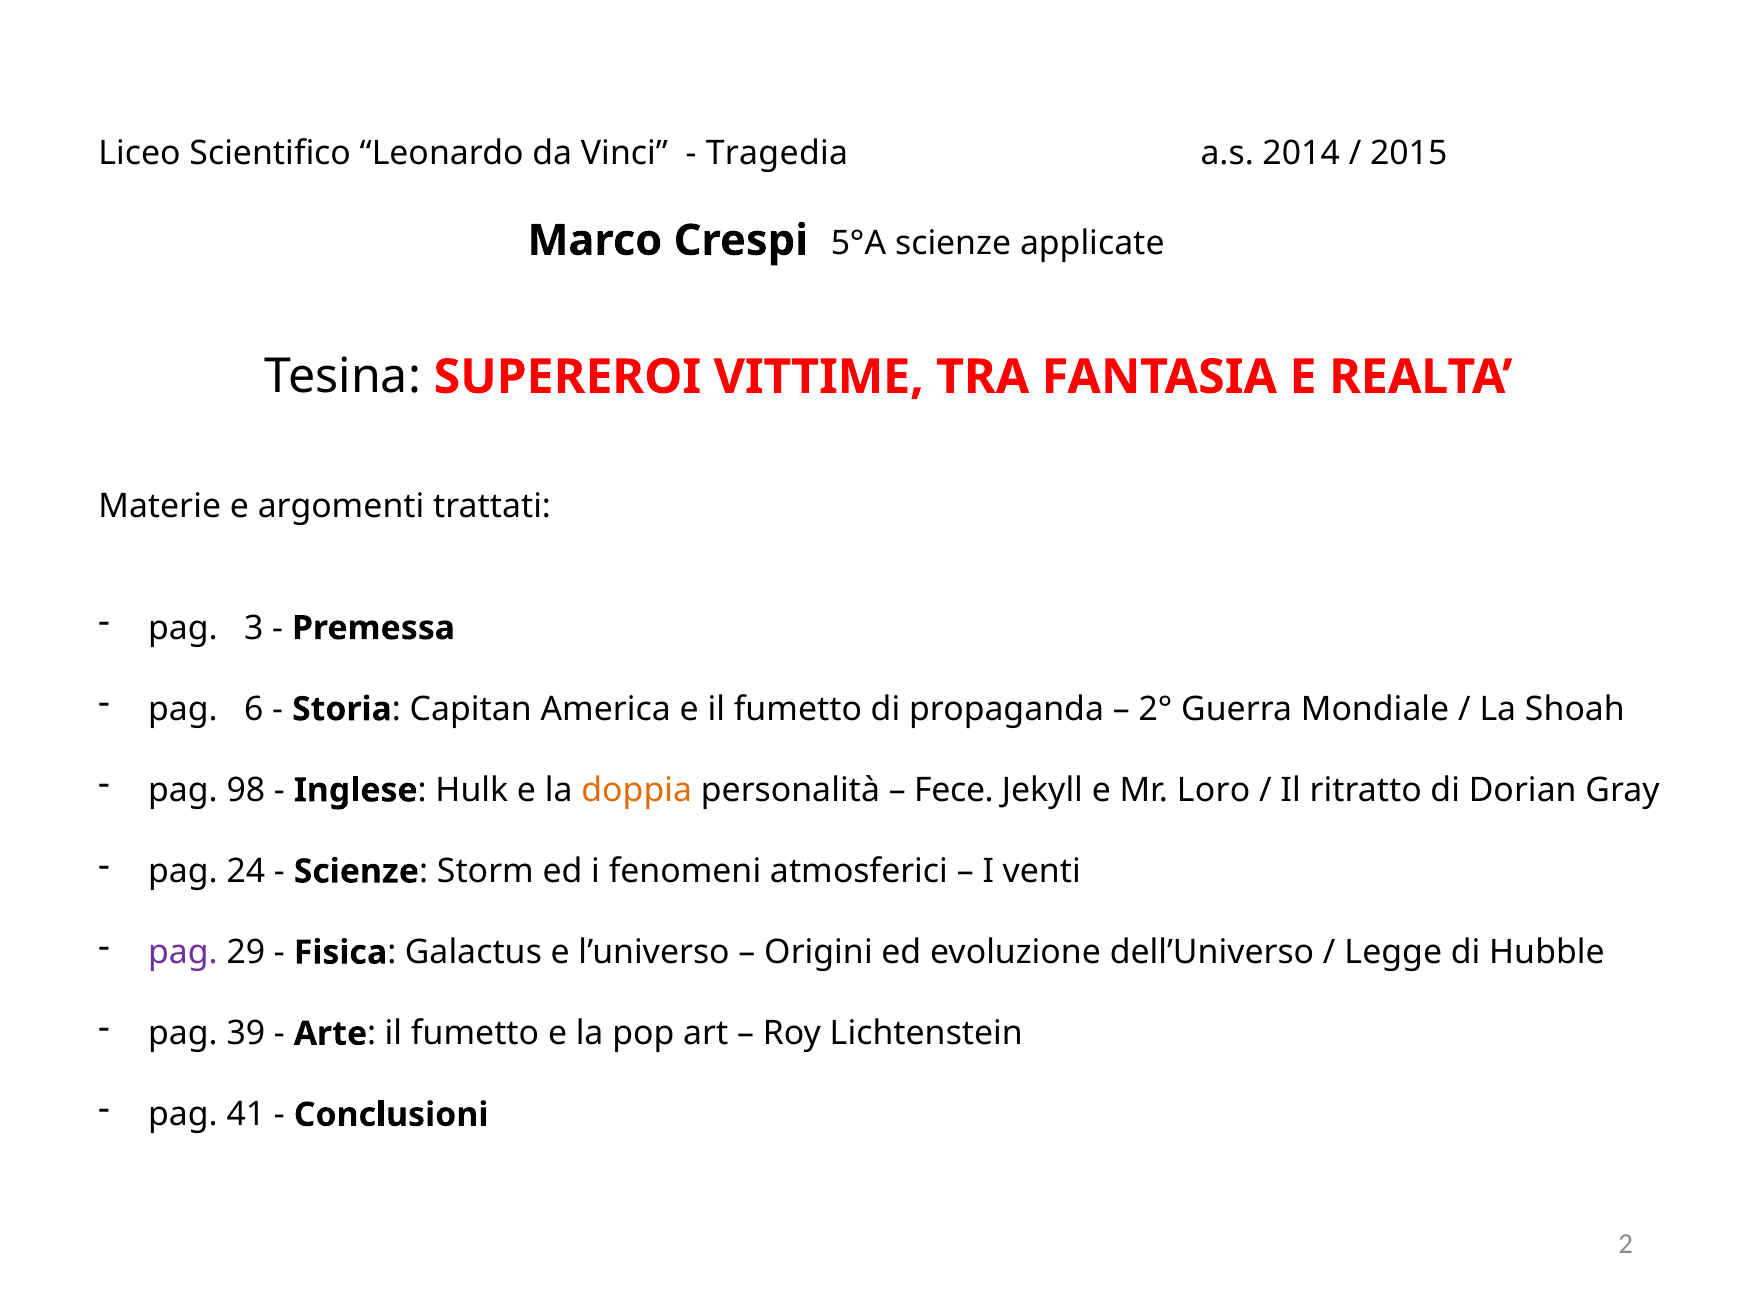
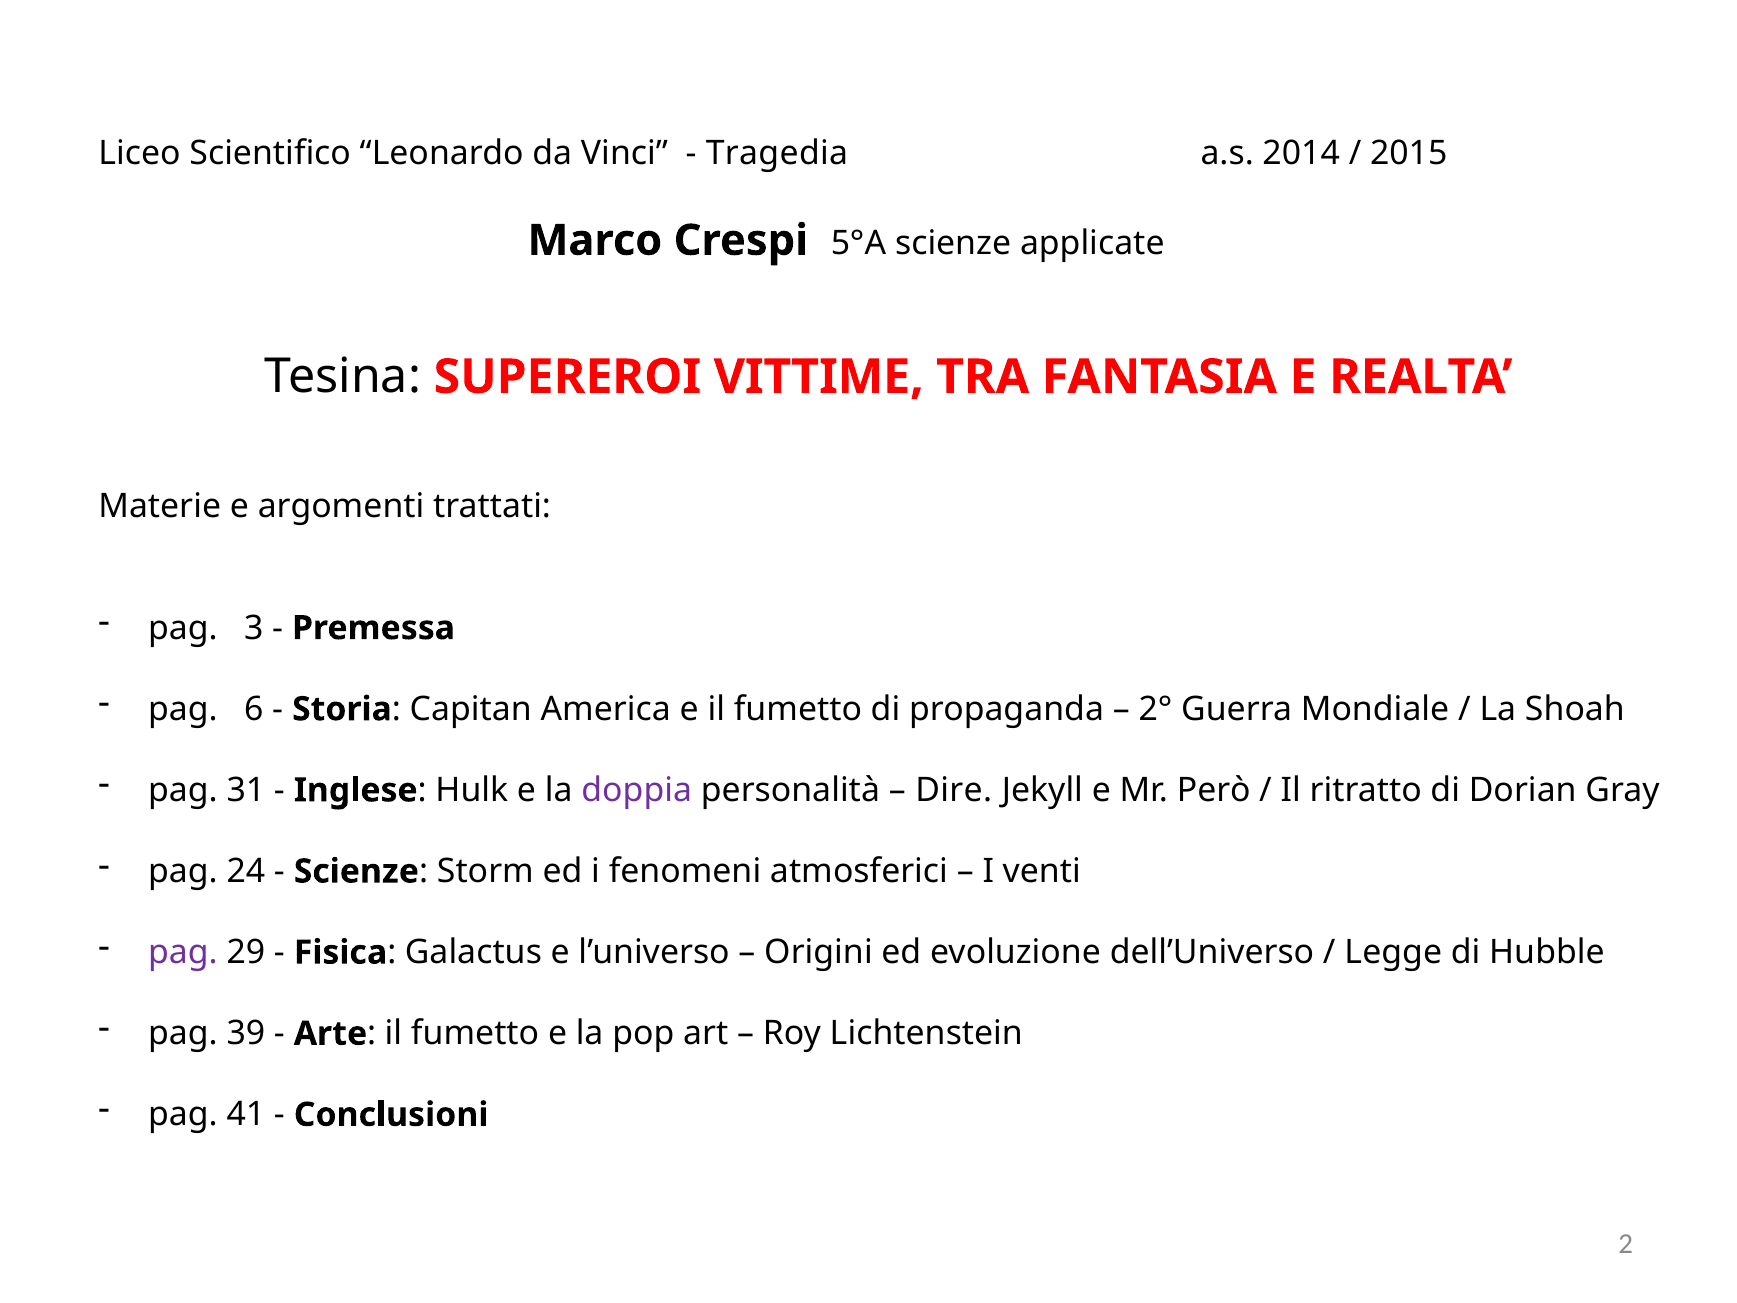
98: 98 -> 31 (246, 790)
doppia colour: orange -> purple (637, 790)
Fece: Fece -> Dire (954, 790)
Loro: Loro -> Però (1214, 790)
